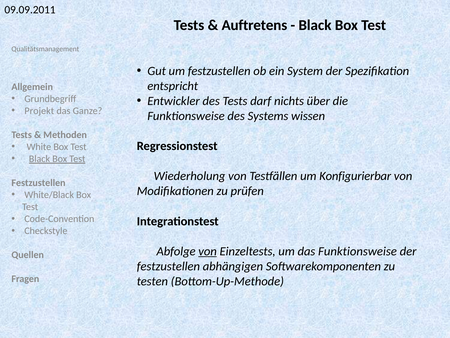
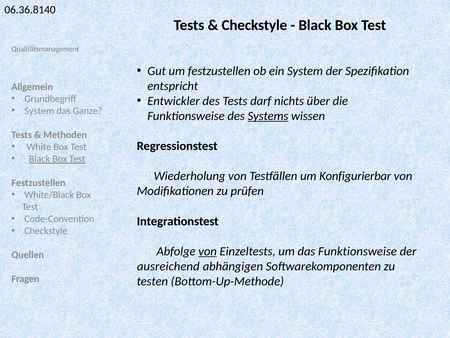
09.09.2011: 09.09.2011 -> 06.36.8140 (30, 10)
Auftretens: Auftretens -> Checkstyle (254, 25)
Projekt: Projekt -> System (39, 111)
Systems underline: none -> present (268, 116)
festzustellen: festzustellen -> ausreichend (168, 266)
